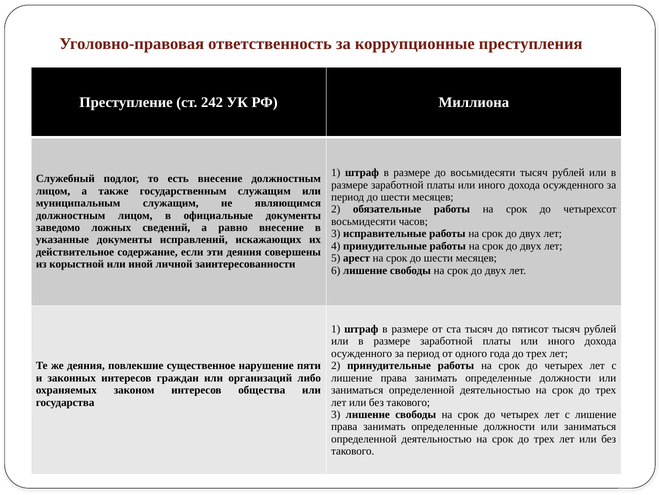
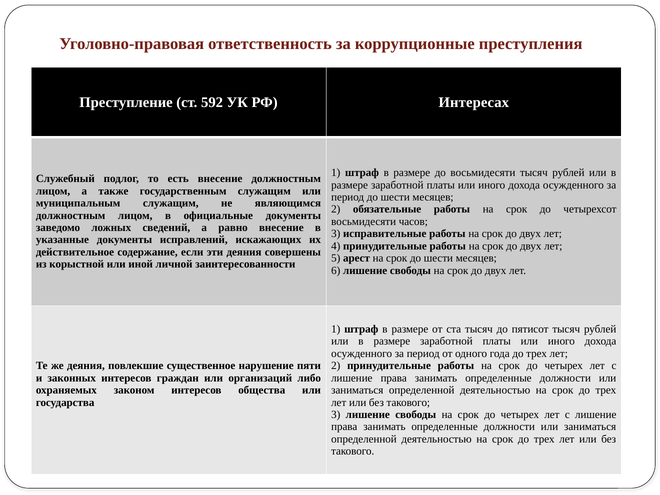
242: 242 -> 592 (212, 102)
Миллиона: Миллиона -> Интересах (474, 102)
